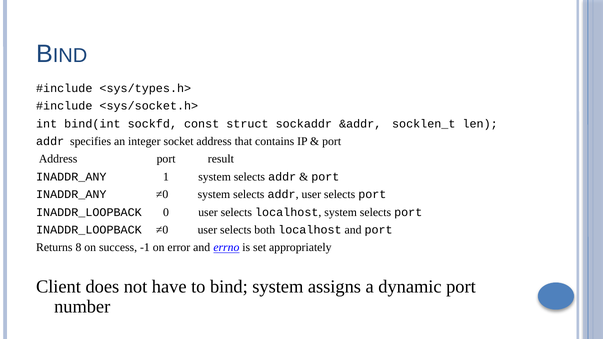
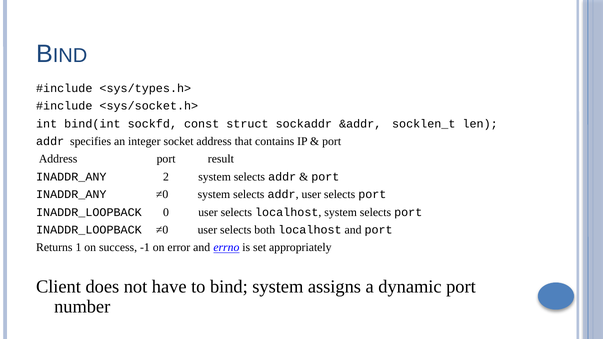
1: 1 -> 2 (166, 177)
8: 8 -> 1 (78, 248)
